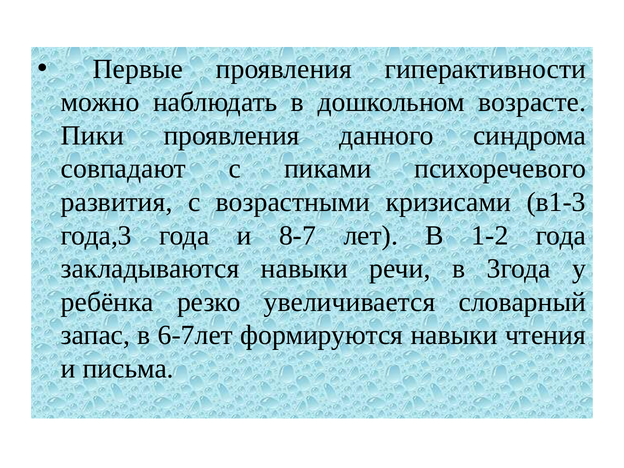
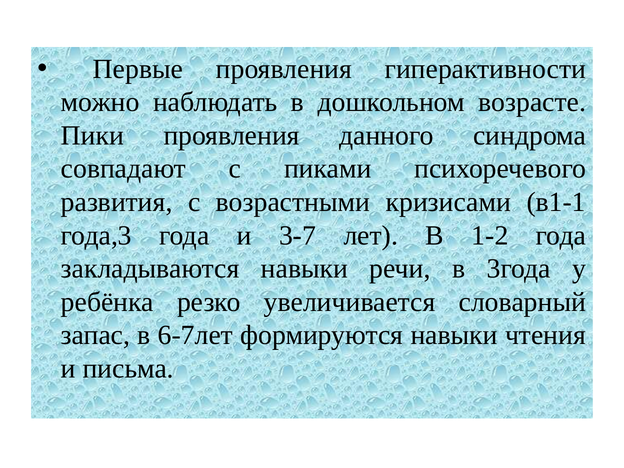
в1-3: в1-3 -> в1-1 (556, 202)
8-7: 8-7 -> 3-7 (298, 235)
